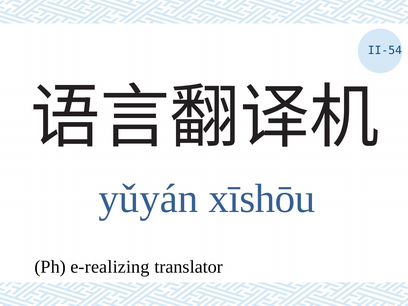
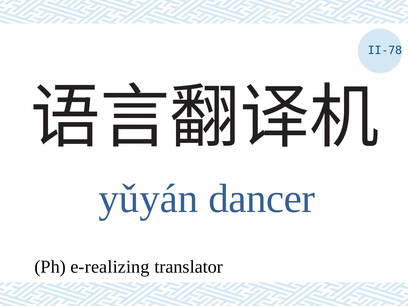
II-54: II-54 -> II-78 (385, 50)
xīshōu: xīshōu -> dancer (262, 199)
